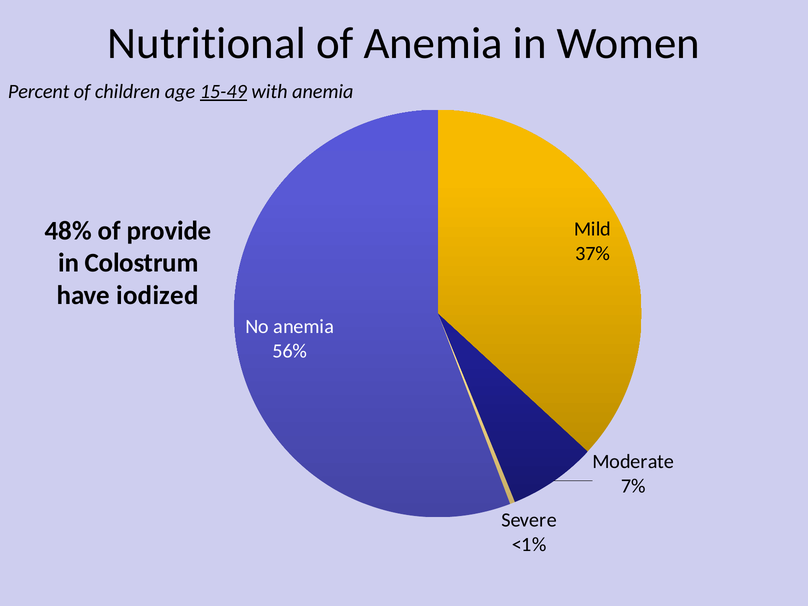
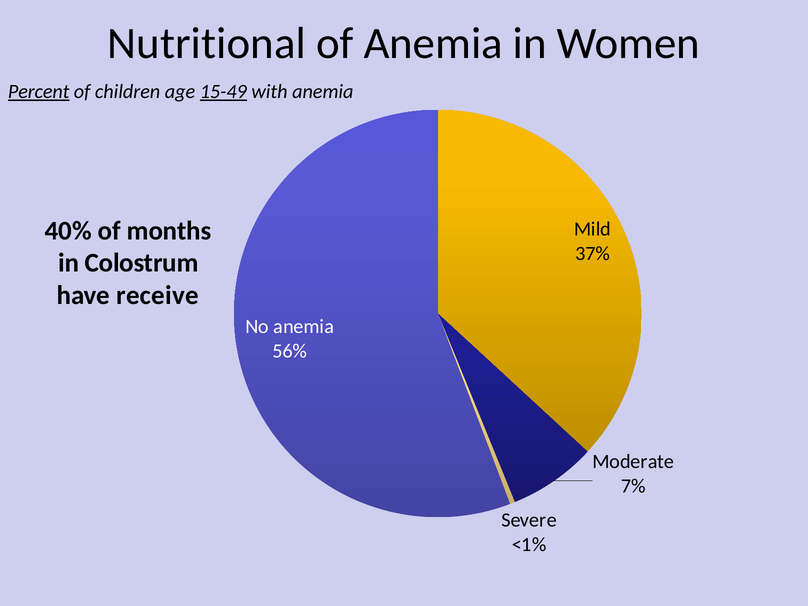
Percent underline: none -> present (39, 92)
48%: 48% -> 40% (68, 231)
provide: provide -> months (169, 231)
iodized: iodized -> receive (157, 295)
